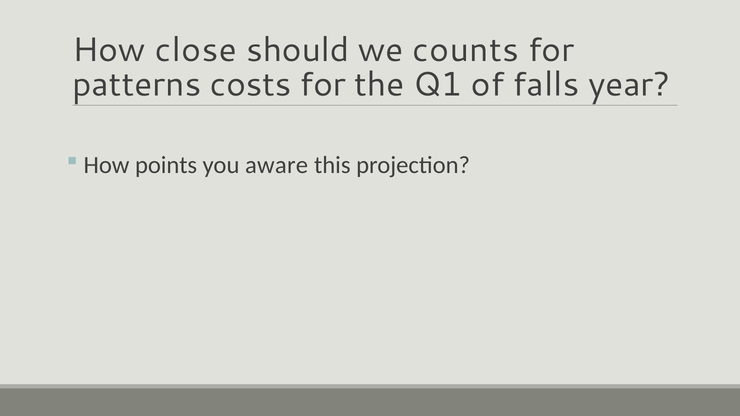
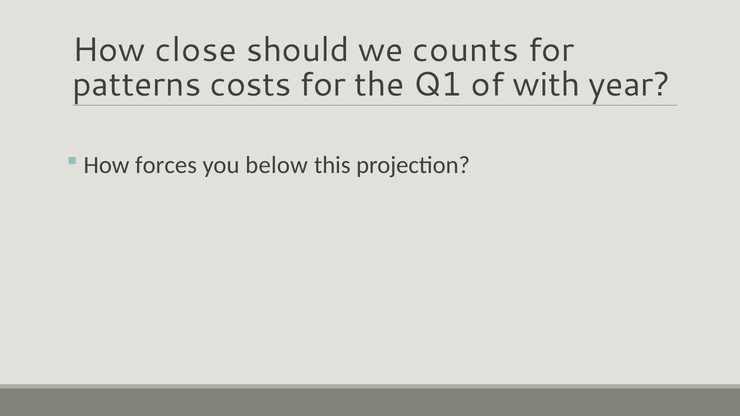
falls: falls -> with (546, 85)
points: points -> forces (166, 165)
aware: aware -> below (277, 165)
